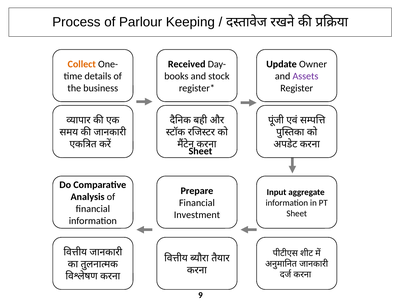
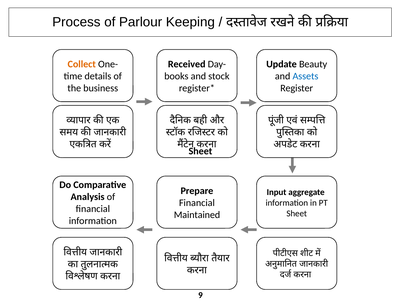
Owner: Owner -> Beauty (313, 64)
Assets colour: purple -> blue (305, 76)
Investment: Investment -> Maintained (197, 215)
